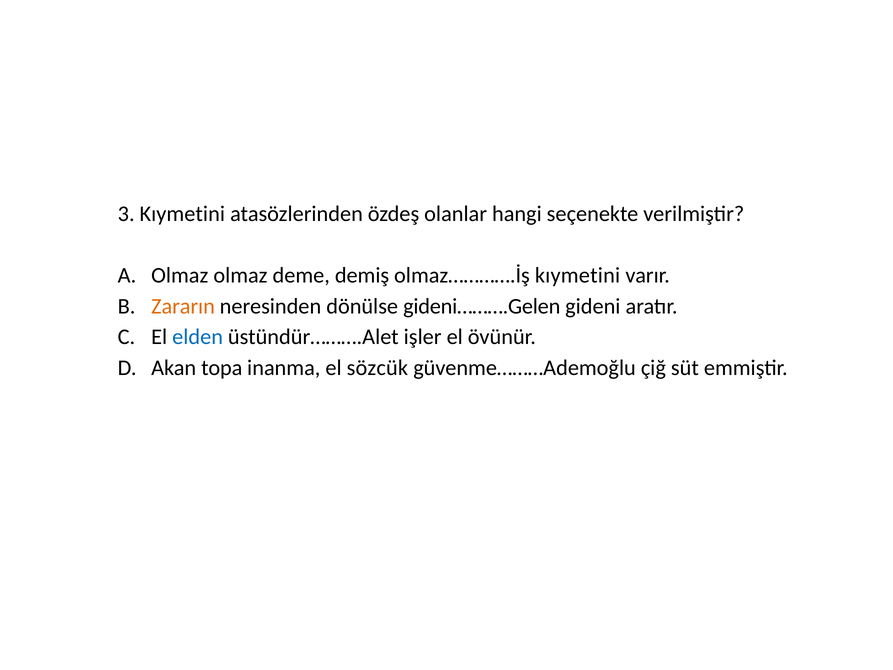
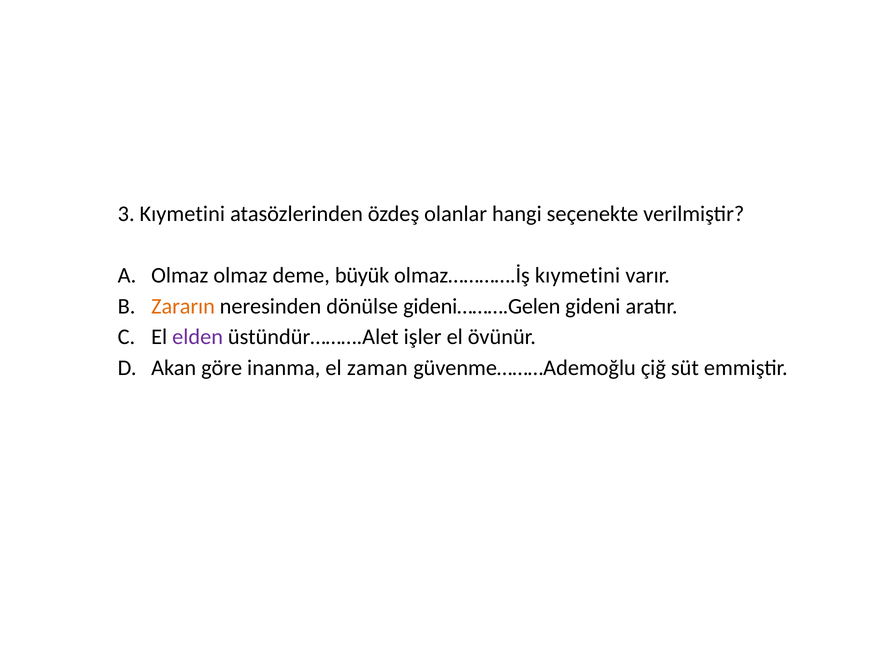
demiş: demiş -> büyük (362, 275)
elden colour: blue -> purple (198, 337)
topa: topa -> göre (222, 368)
sözcük: sözcük -> zaman (377, 368)
